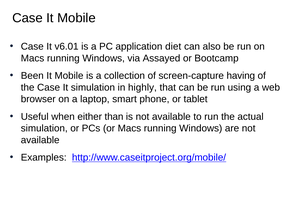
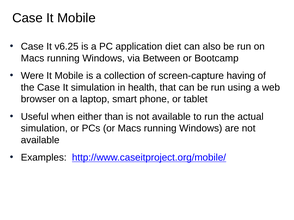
v6.01: v6.01 -> v6.25 (67, 47)
Assayed: Assayed -> Between (162, 58)
Been: Been -> Were (32, 76)
highly: highly -> health (142, 88)
